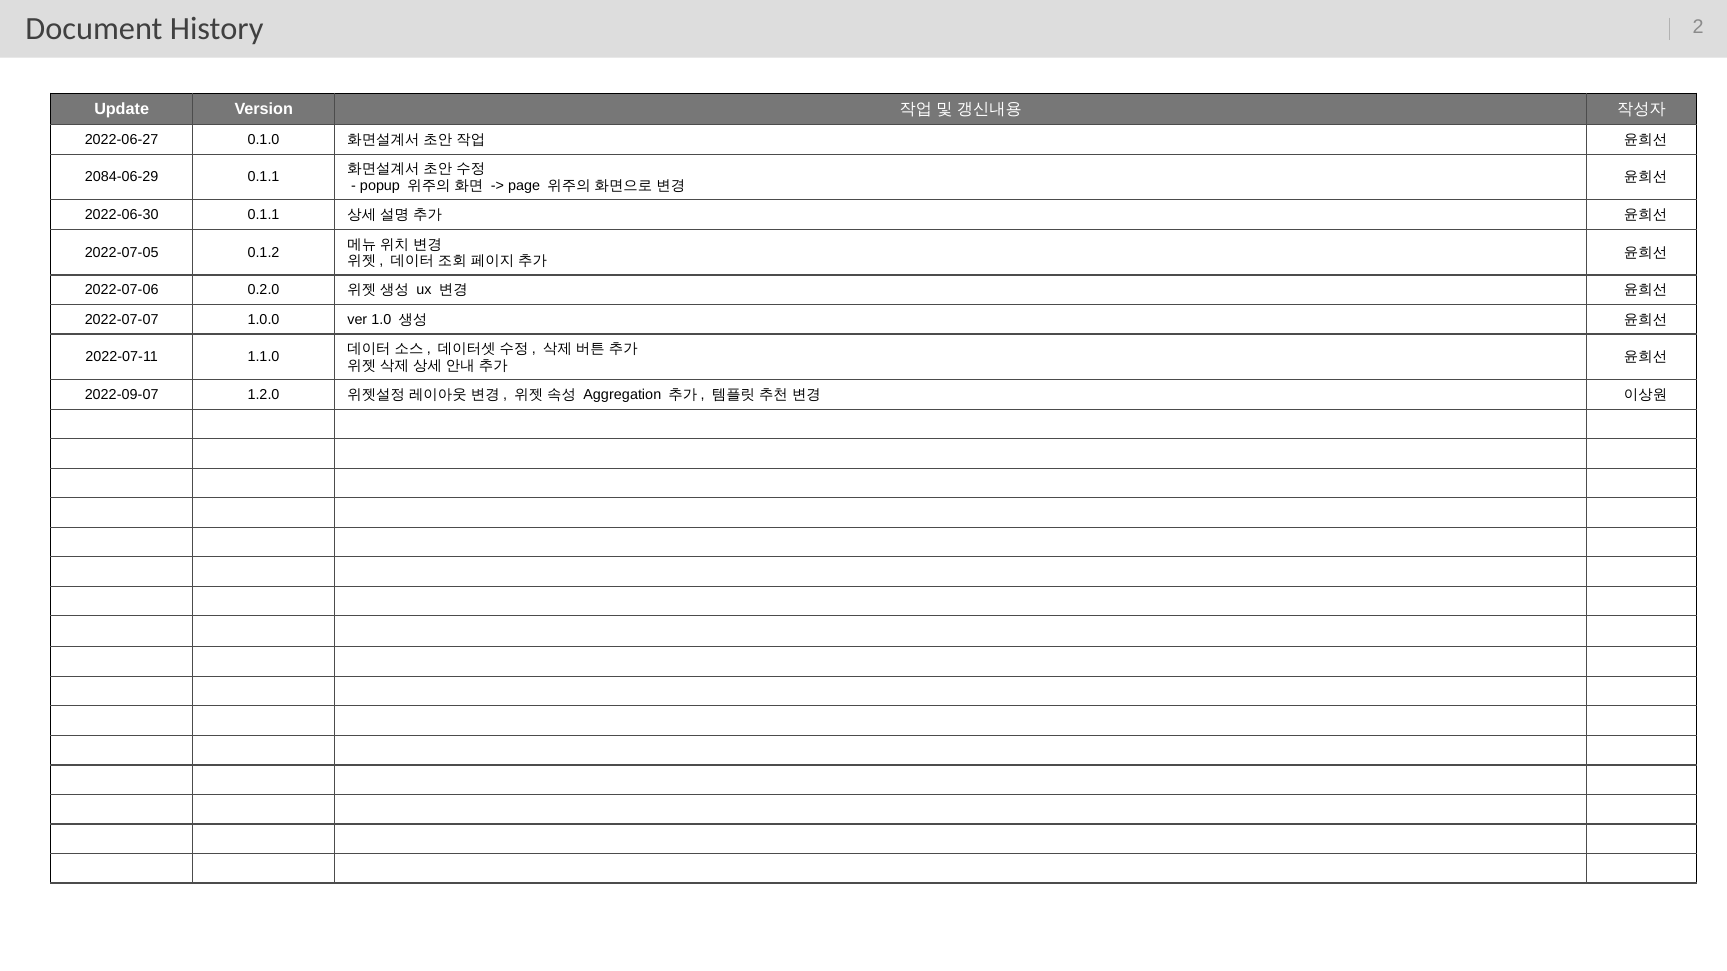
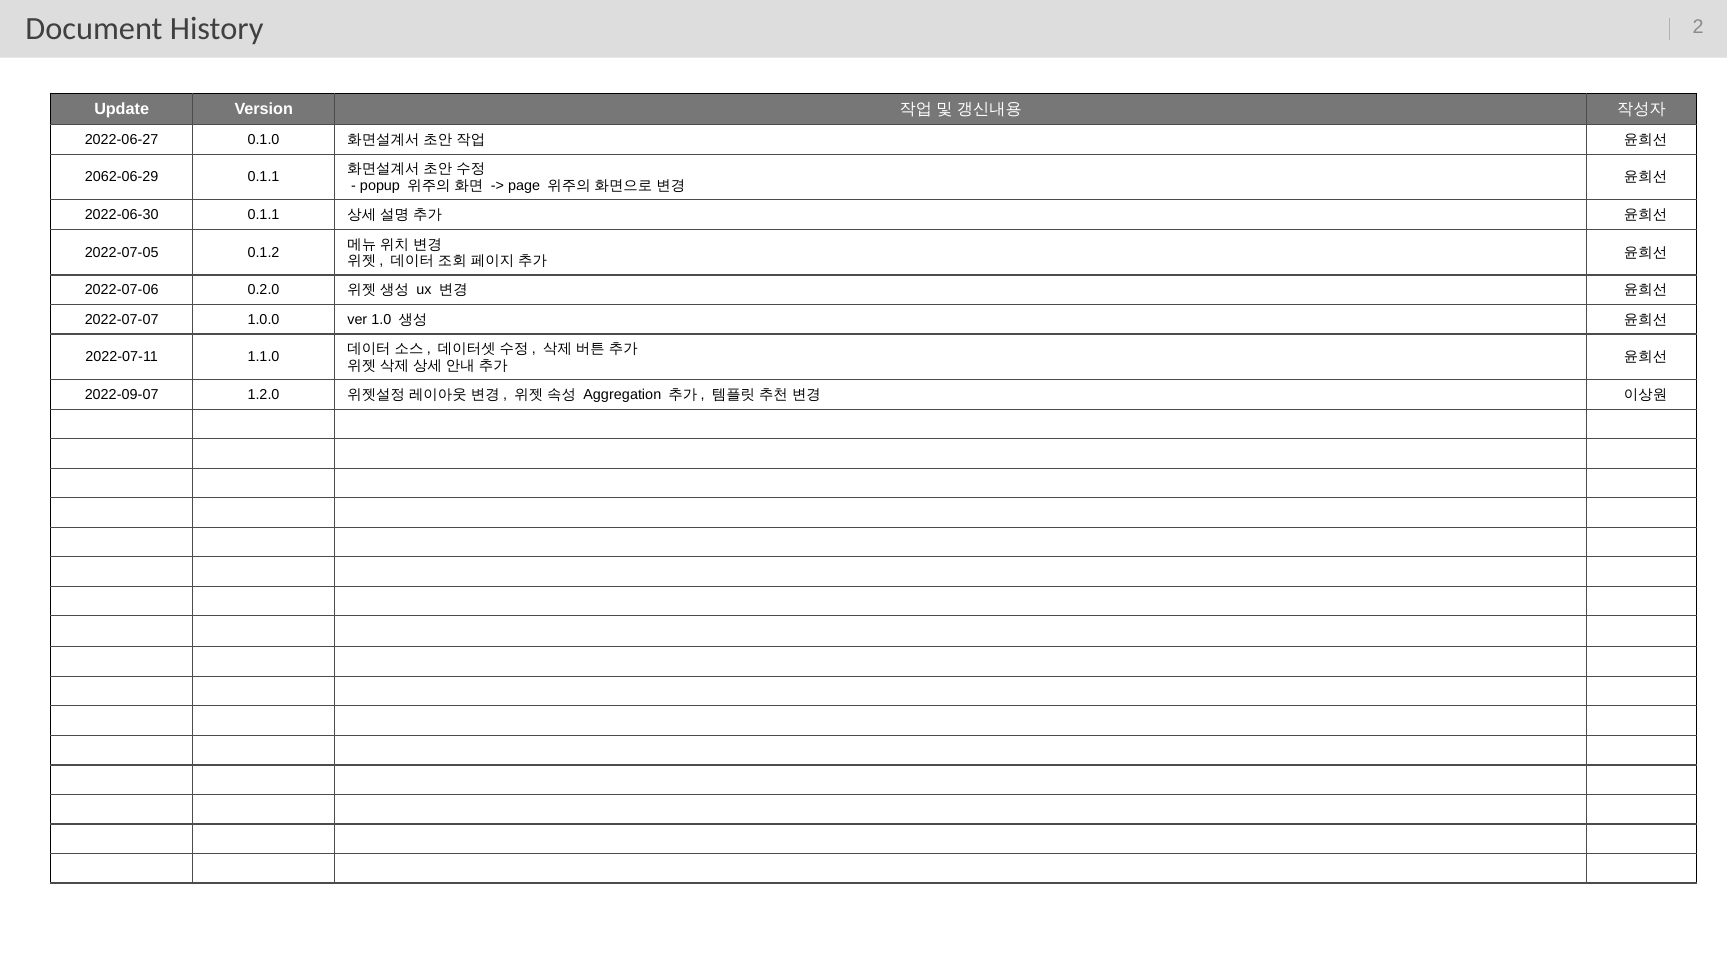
2084-06-29: 2084-06-29 -> 2062-06-29 (122, 177)
